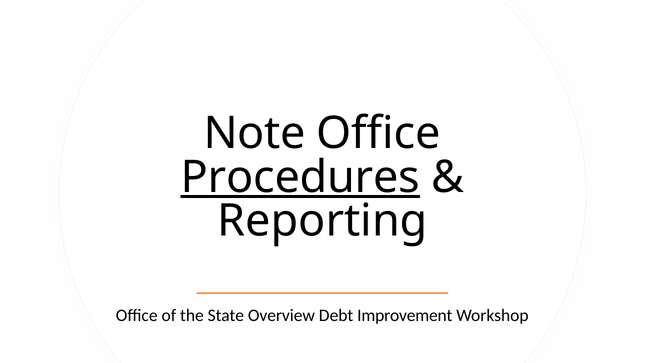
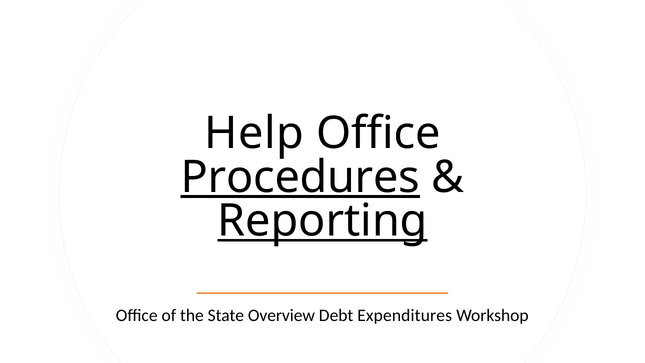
Note: Note -> Help (254, 133)
Reporting underline: none -> present (322, 221)
Improvement: Improvement -> Expenditures (405, 315)
